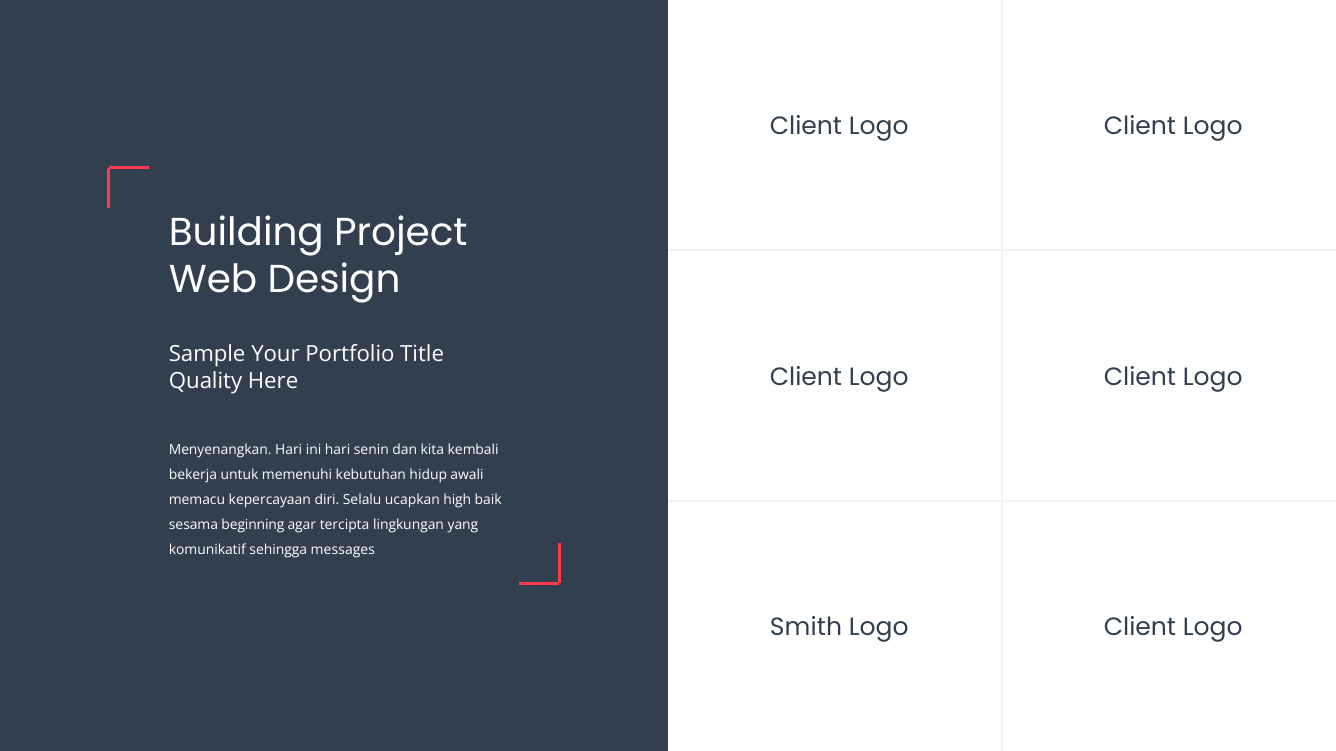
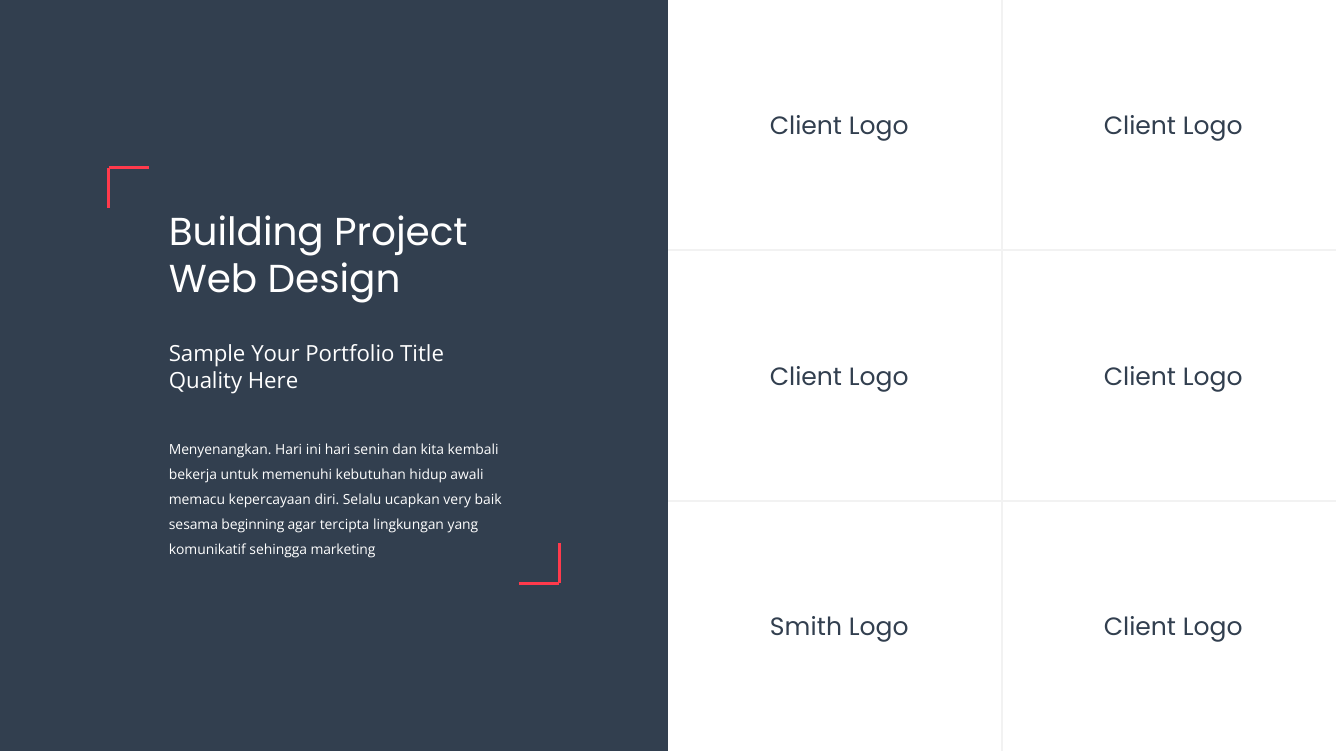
high: high -> very (457, 500)
messages: messages -> marketing (343, 550)
